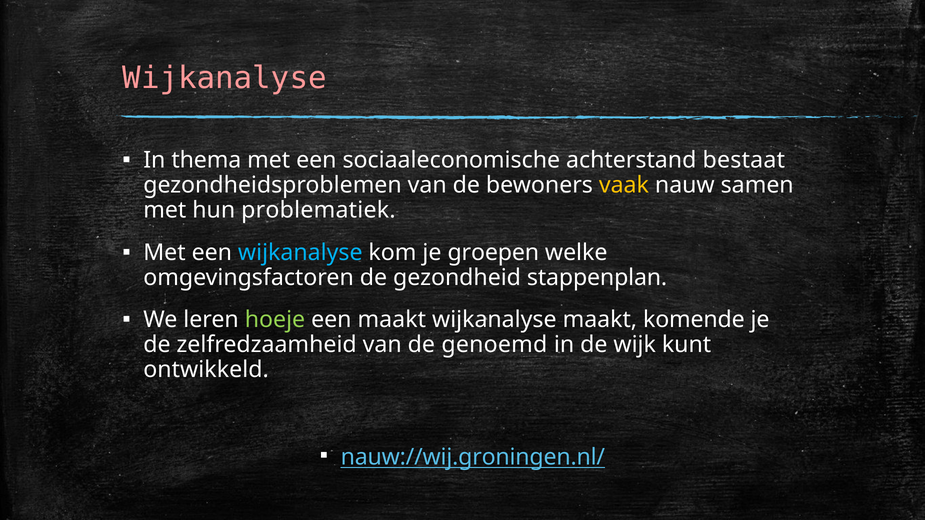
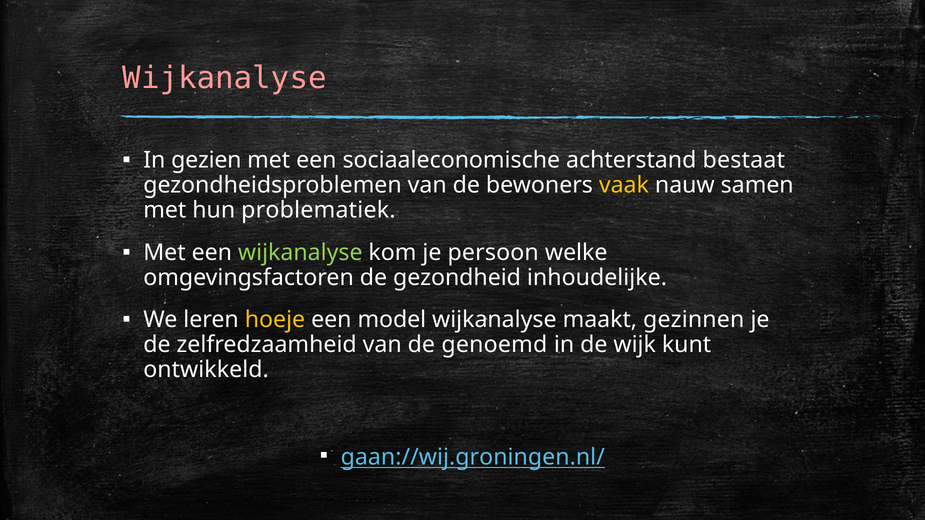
thema: thema -> gezien (206, 160)
wijkanalyse colour: light blue -> light green (300, 253)
groepen: groepen -> persoon (493, 253)
stappenplan: stappenplan -> inhoudelijke (597, 278)
hoeje colour: light green -> yellow (275, 320)
een maakt: maakt -> model (392, 320)
komende: komende -> gezinnen (694, 320)
nauw://wij.groningen.nl/: nauw://wij.groningen.nl/ -> gaan://wij.groningen.nl/ (473, 457)
